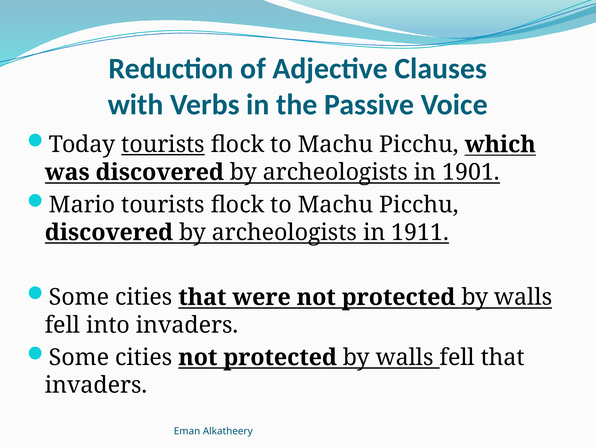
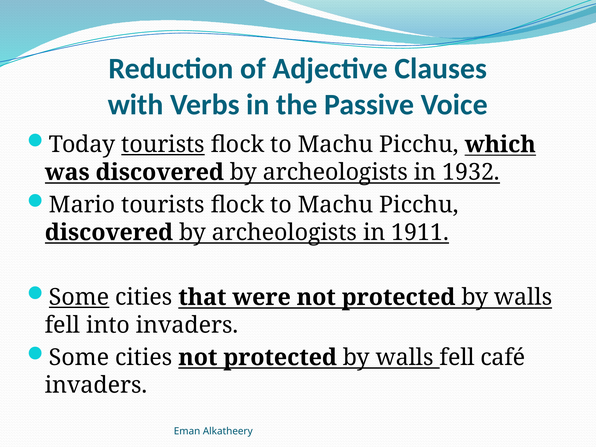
1901: 1901 -> 1932 (471, 172)
Some underline: none -> present (79, 297)
fell that: that -> café (503, 357)
